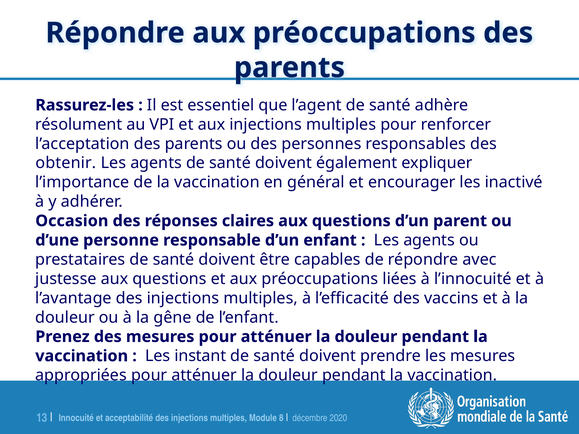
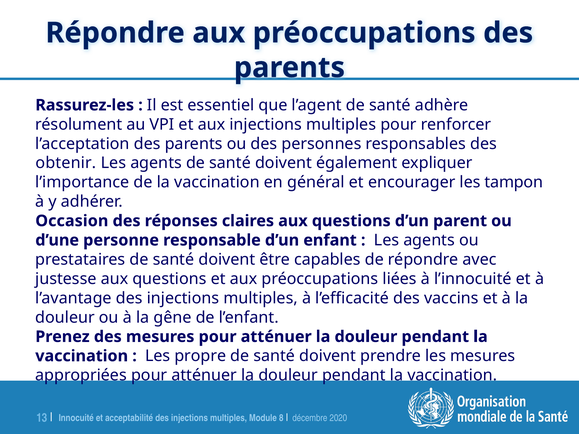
inactivé: inactivé -> tampon (514, 182)
instant: instant -> propre (200, 356)
